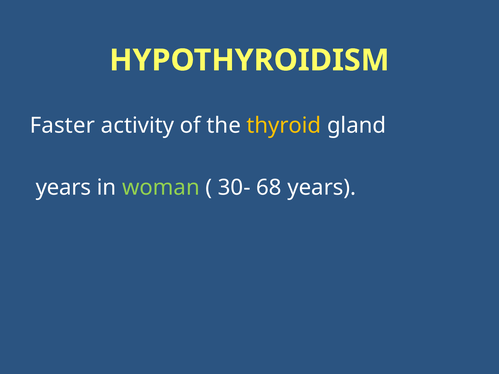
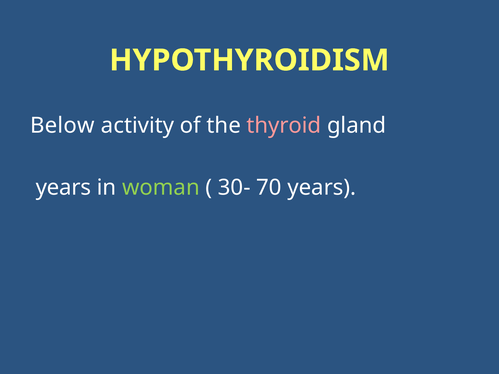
Faster: Faster -> Below (62, 125)
thyroid colour: yellow -> pink (284, 125)
68: 68 -> 70 (269, 188)
